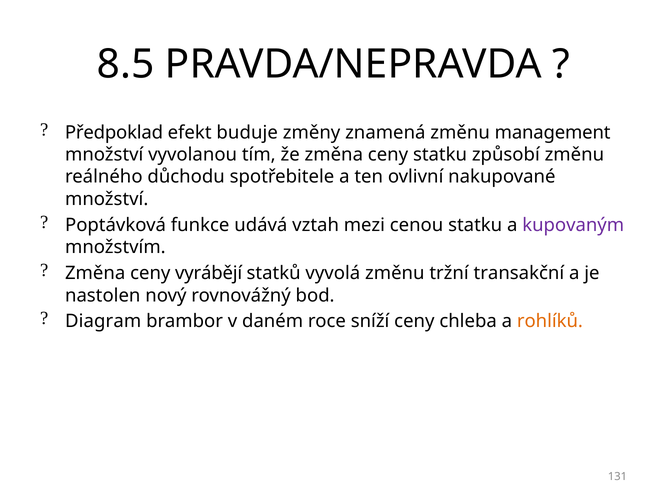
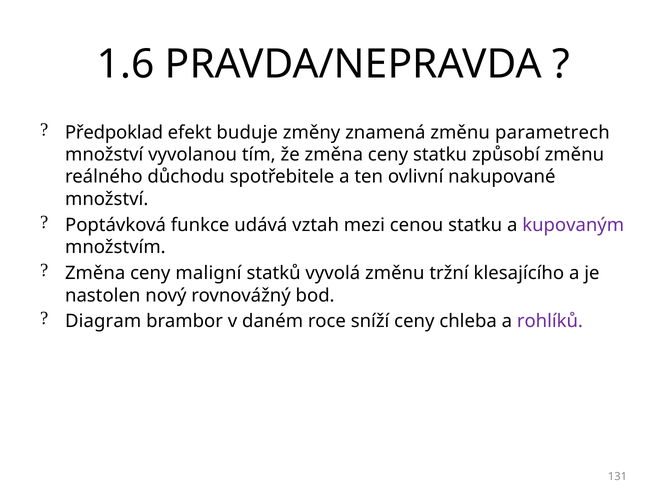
8.5: 8.5 -> 1.6 (126, 65)
management: management -> parametrech (552, 132)
vyrábějí: vyrábějí -> maligní (208, 273)
transakční: transakční -> klesajícího (519, 273)
rohlíků colour: orange -> purple (550, 322)
